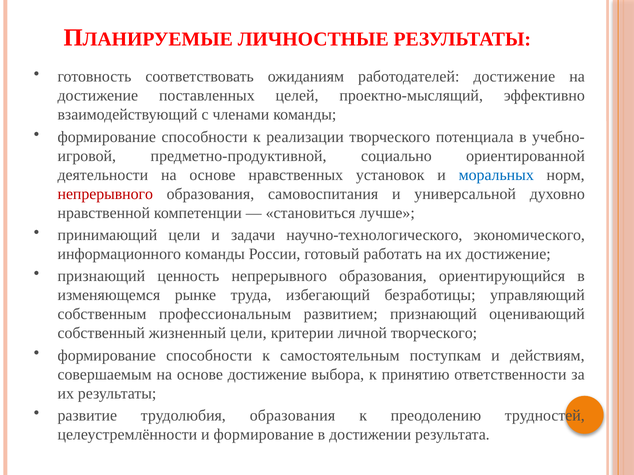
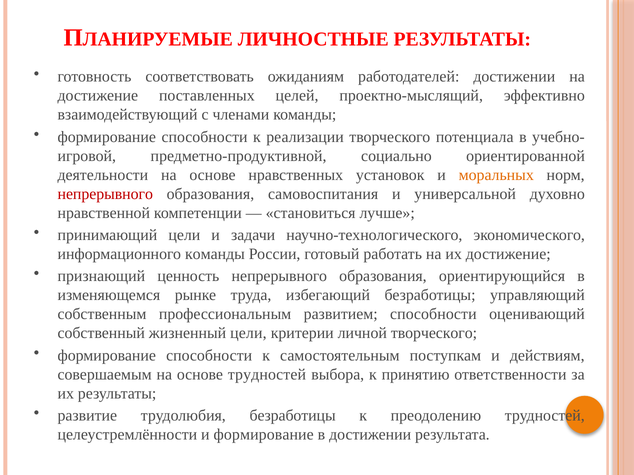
работодателей достижение: достижение -> достижении (514, 77)
моральных colour: blue -> orange (496, 175)
развитием признающий: признающий -> способности (433, 315)
основе достижение: достижение -> трудностей (267, 375)
трудолюбия образования: образования -> безработицы (293, 416)
